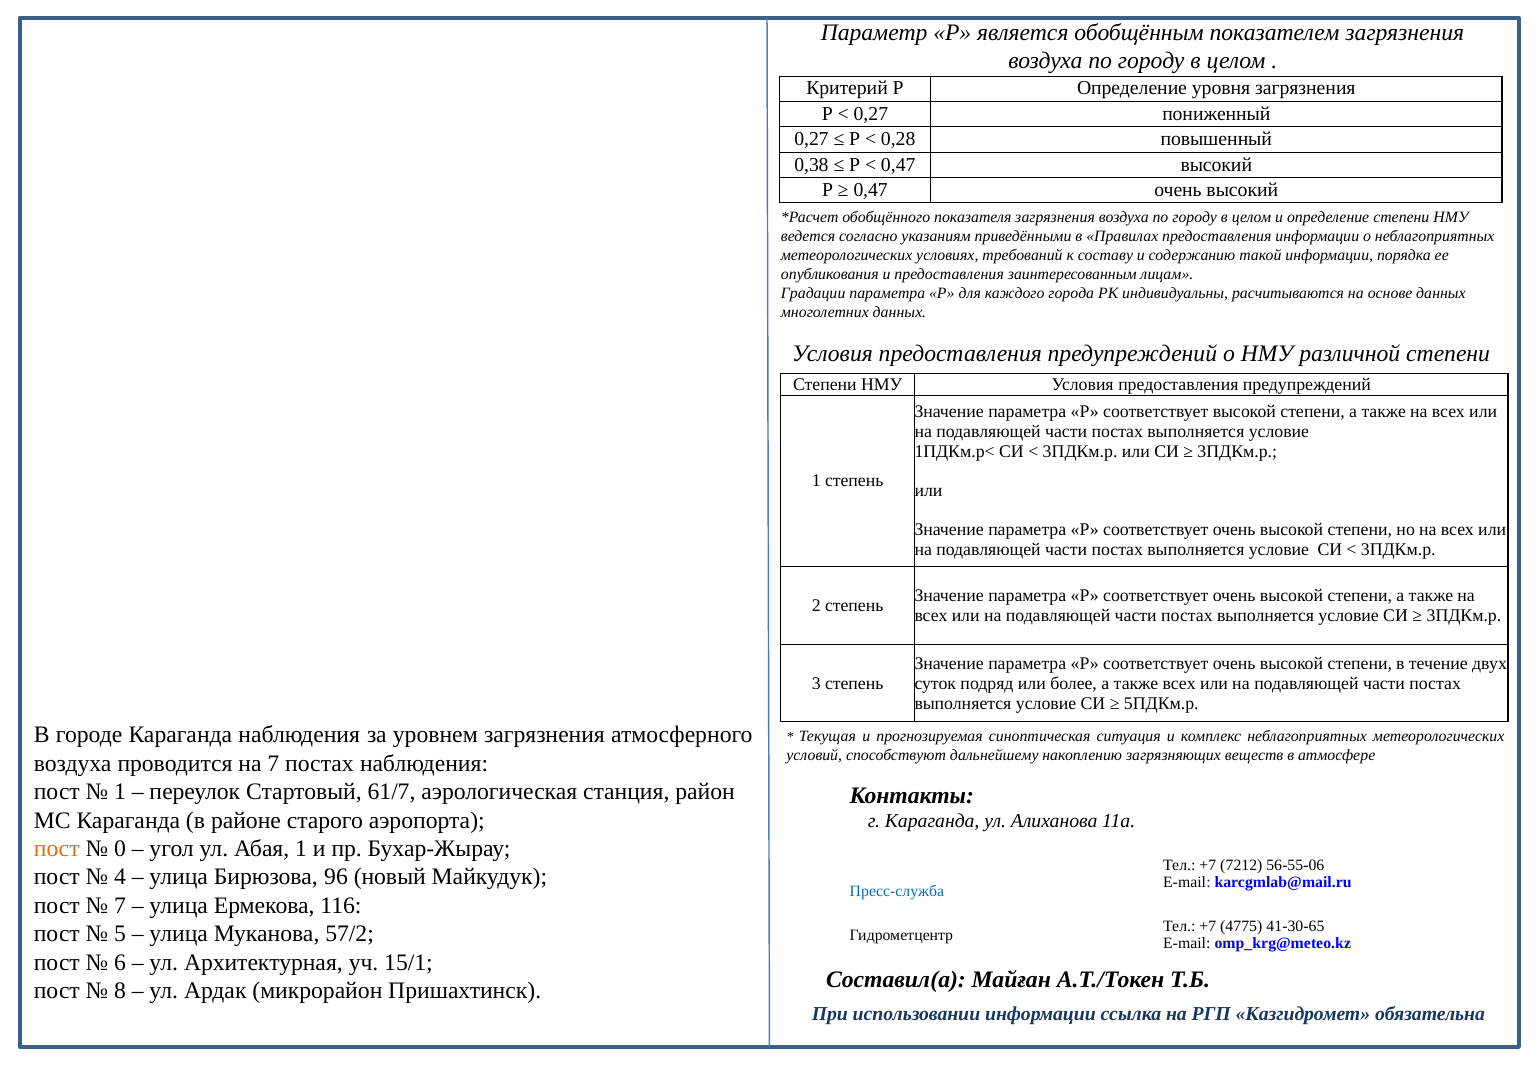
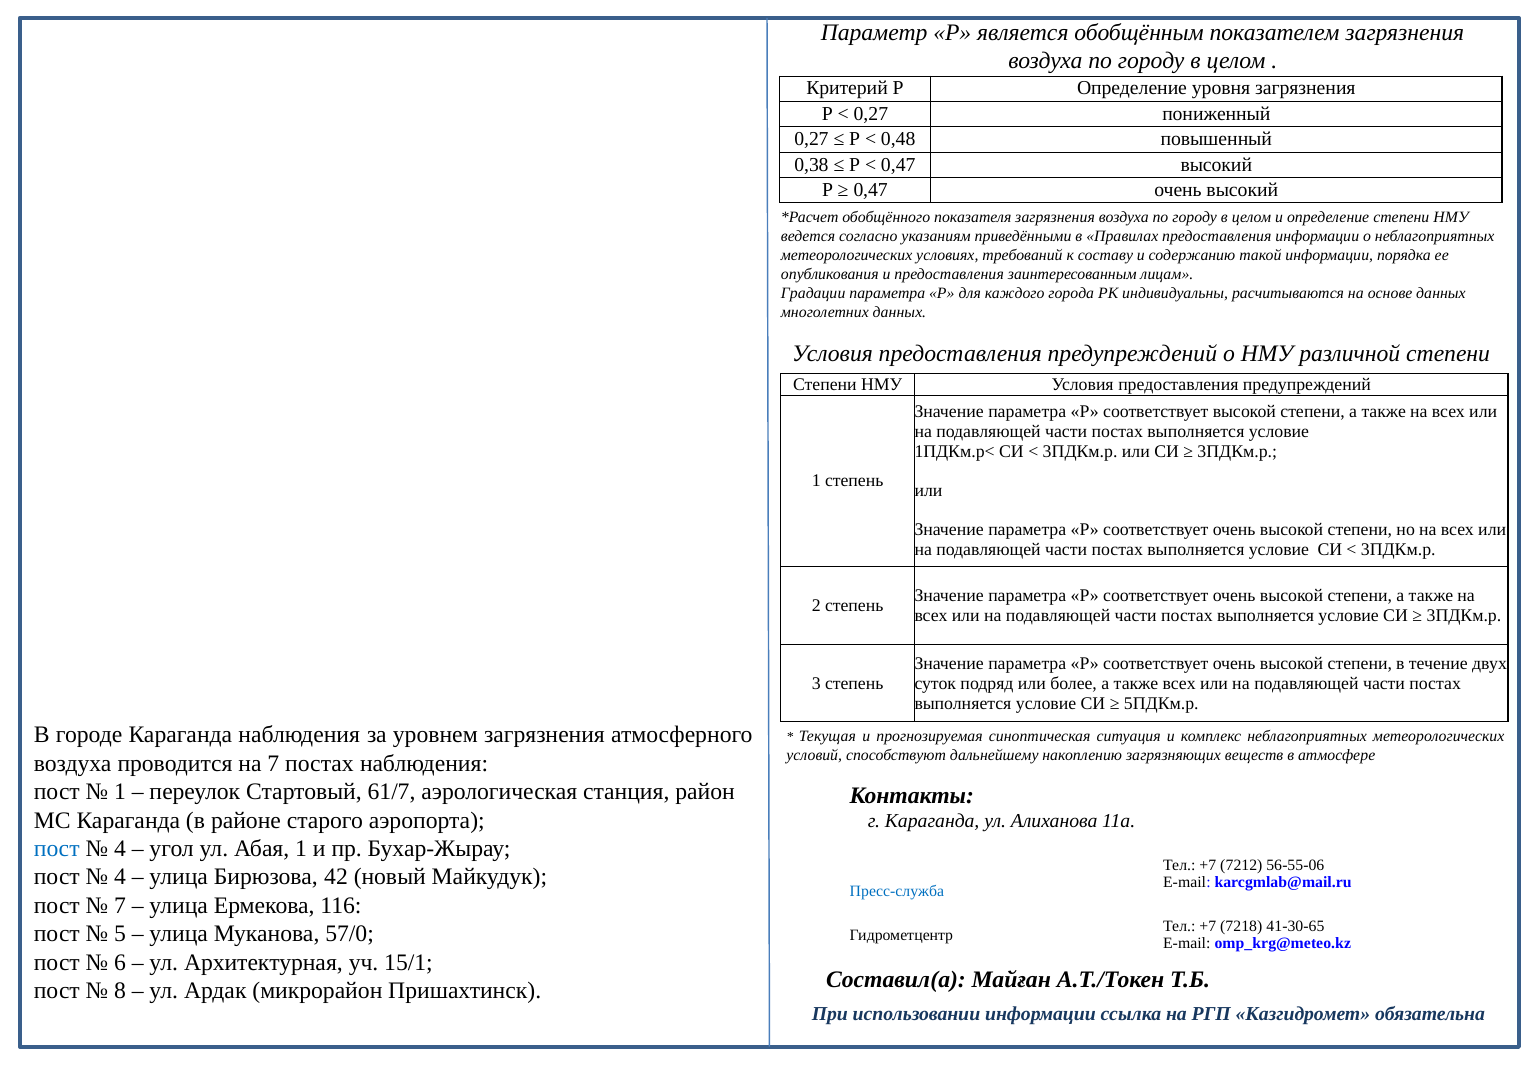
0,28: 0,28 -> 0,48 (898, 139)
пост colour: orange -> blue (57, 849)
0: 0 -> 4 (120, 849)
96: 96 -> 42 (336, 878)
4775: 4775 -> 7218 (1241, 927)
57/2: 57/2 -> 57/0 (350, 934)
